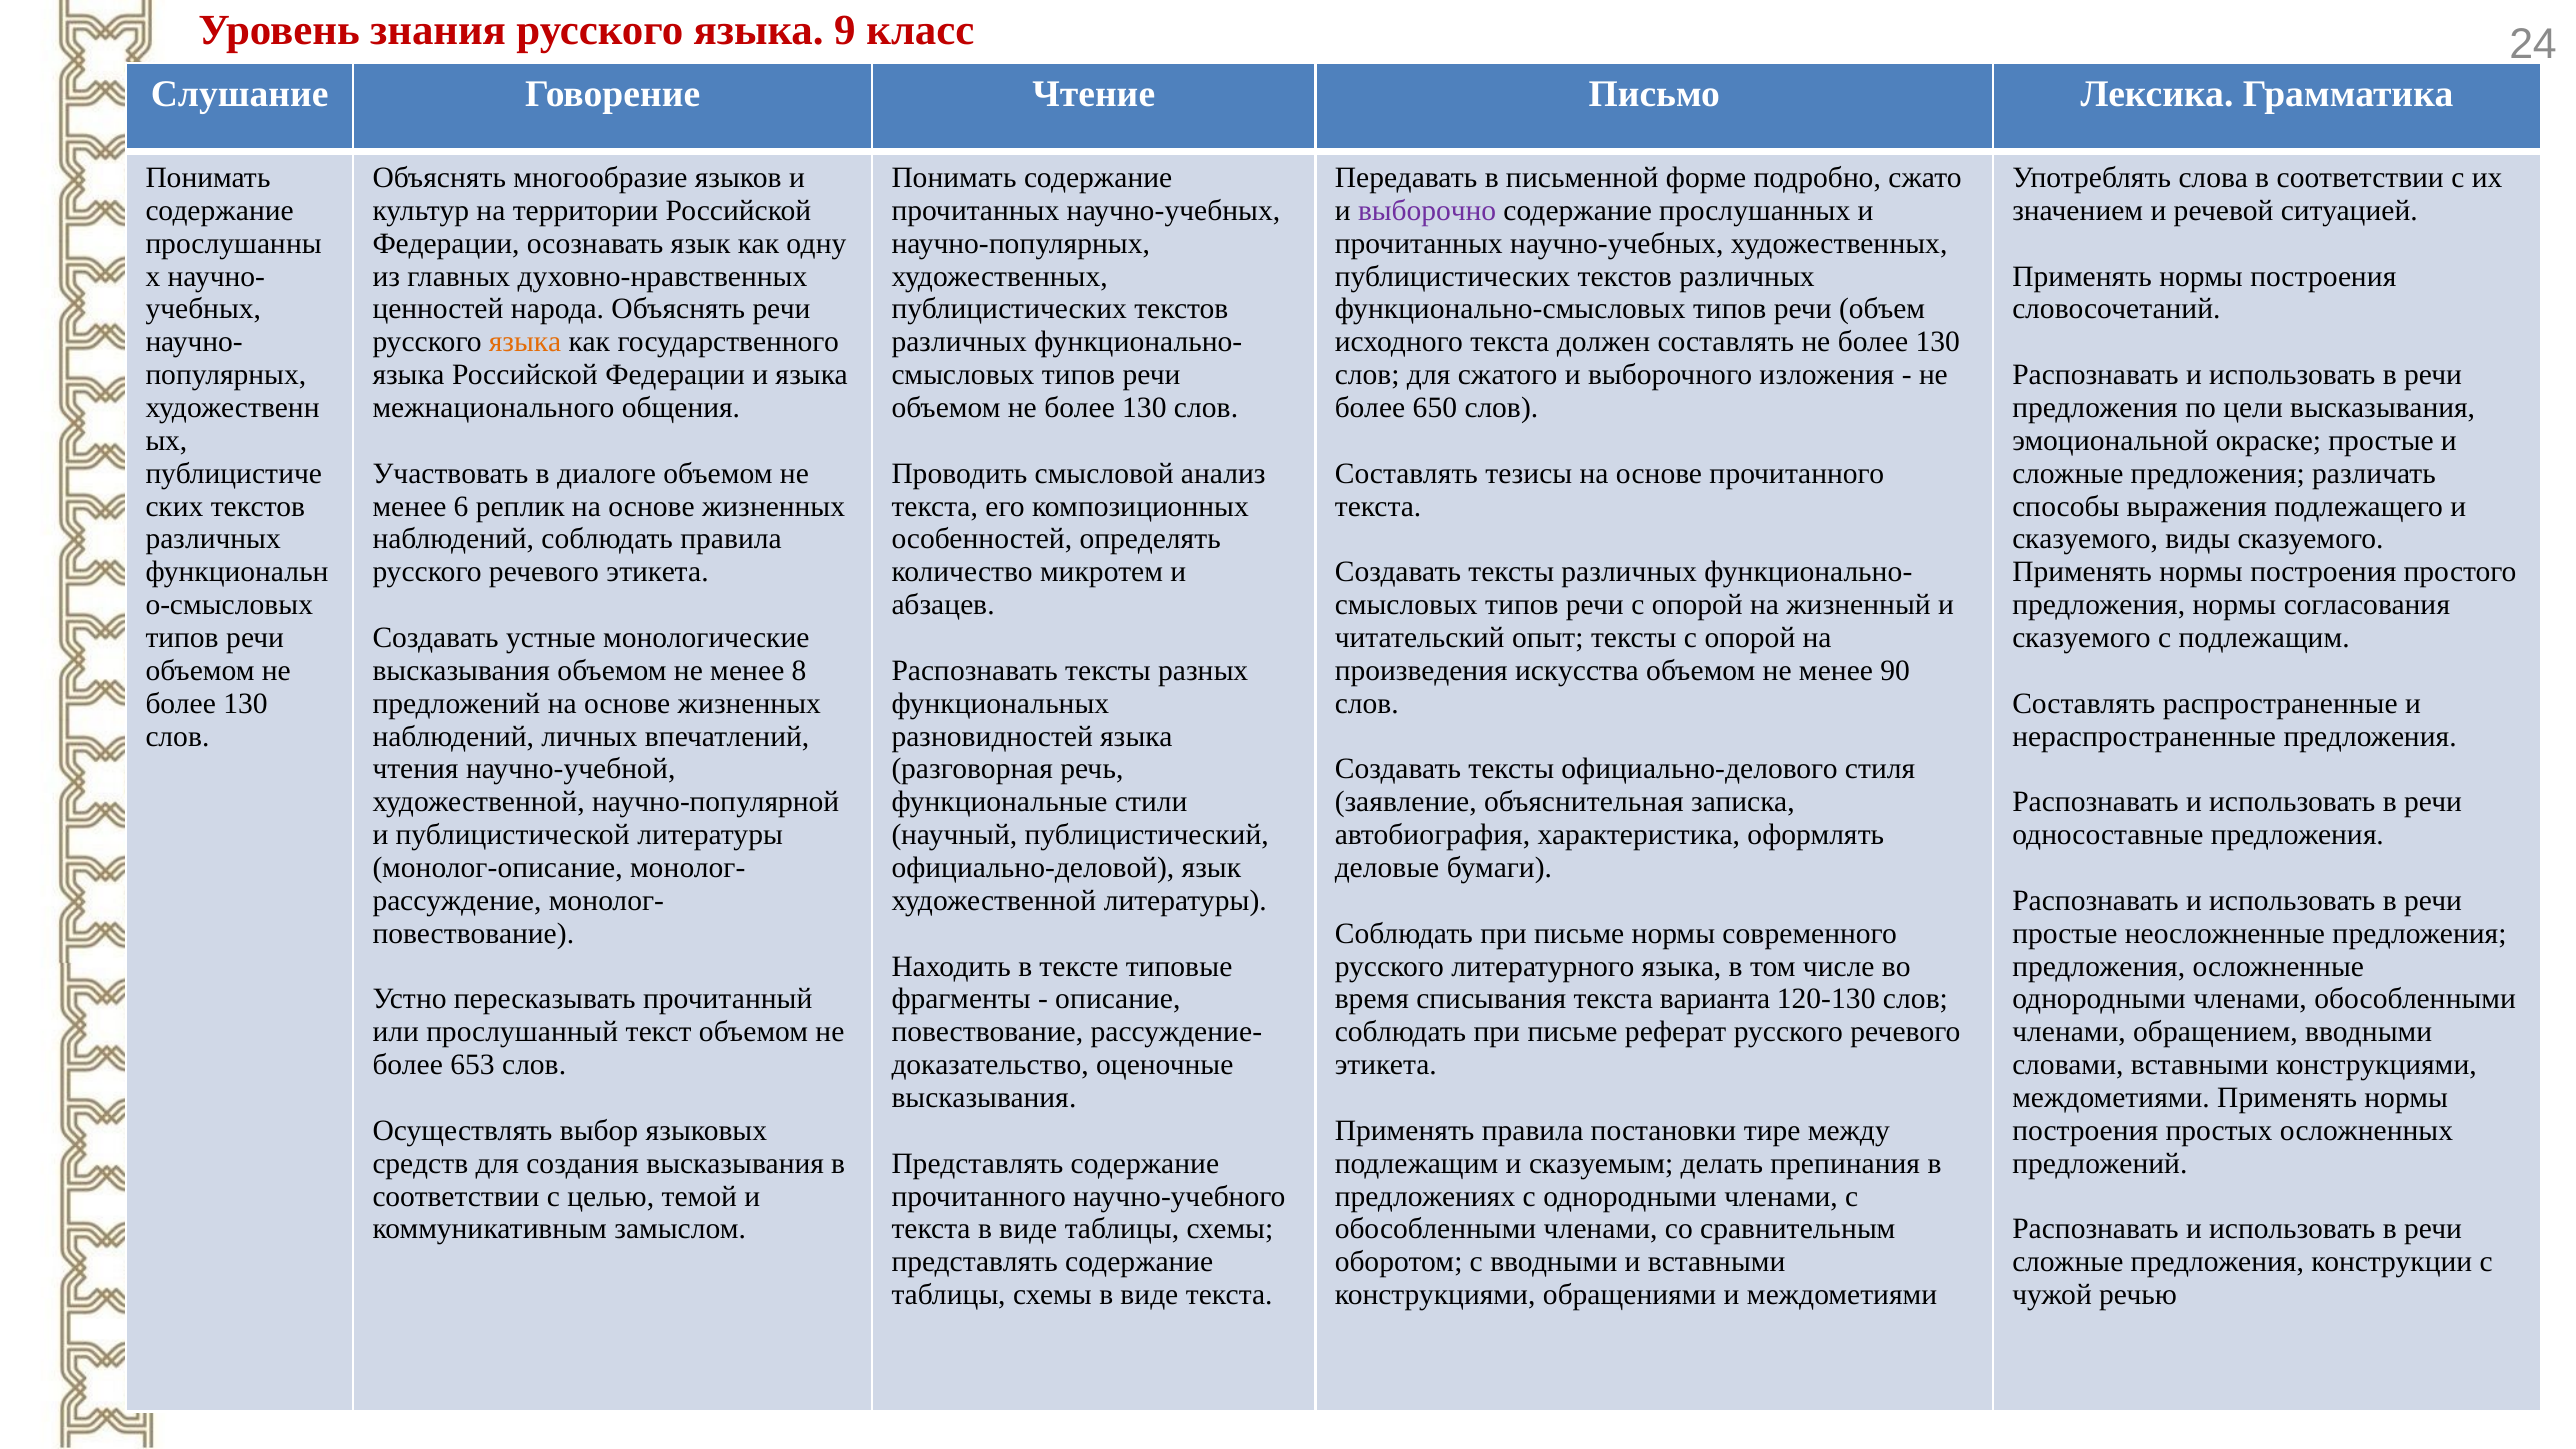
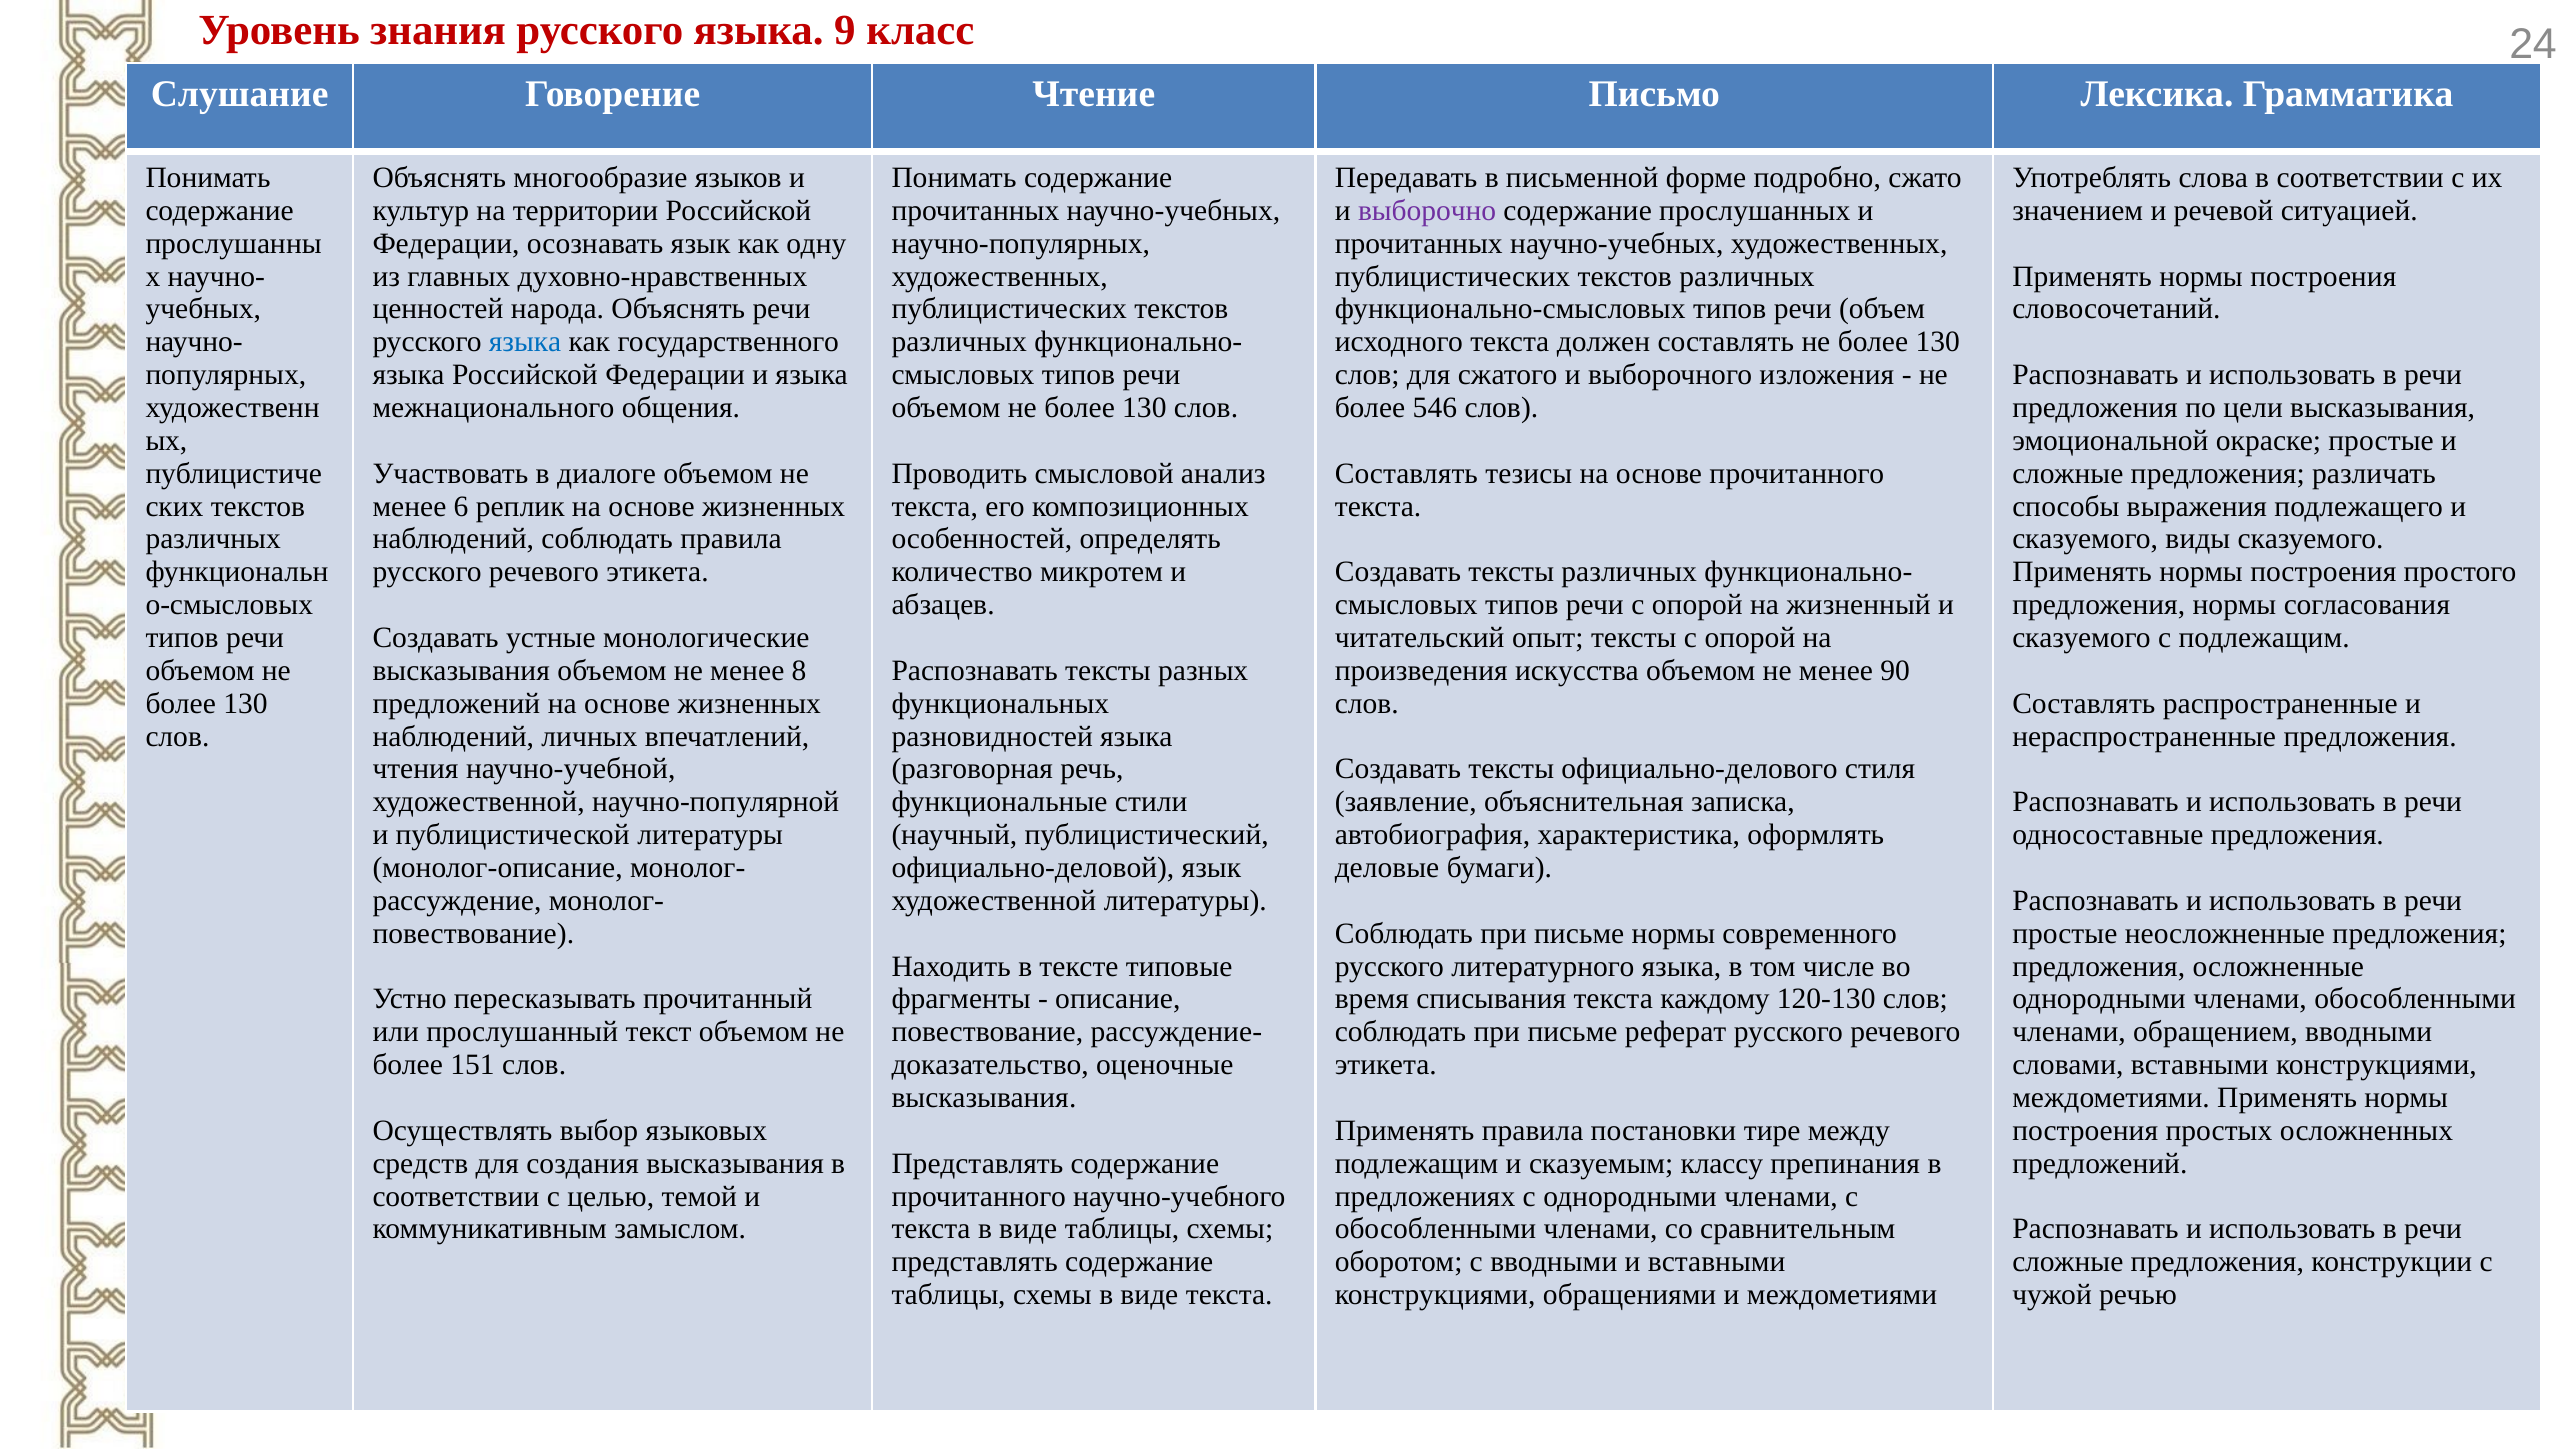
языка colour: orange -> blue (525, 342)
650: 650 -> 546 (1435, 408)
варианта: варианта -> каждому (1715, 999)
653: 653 -> 151 (473, 1065)
делать: делать -> классу (1722, 1164)
